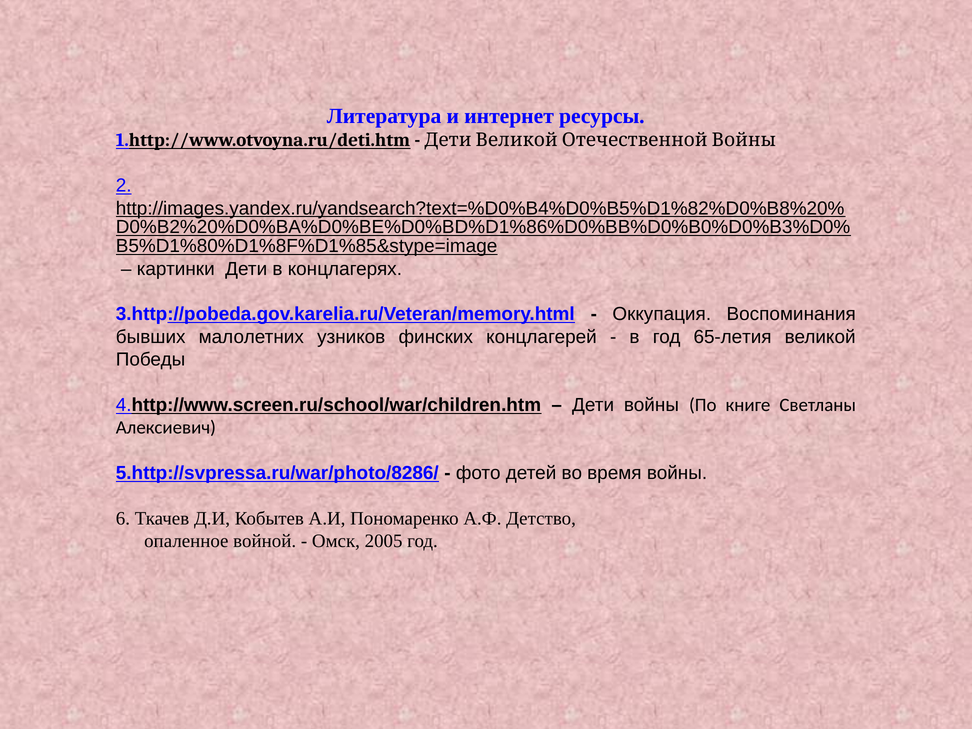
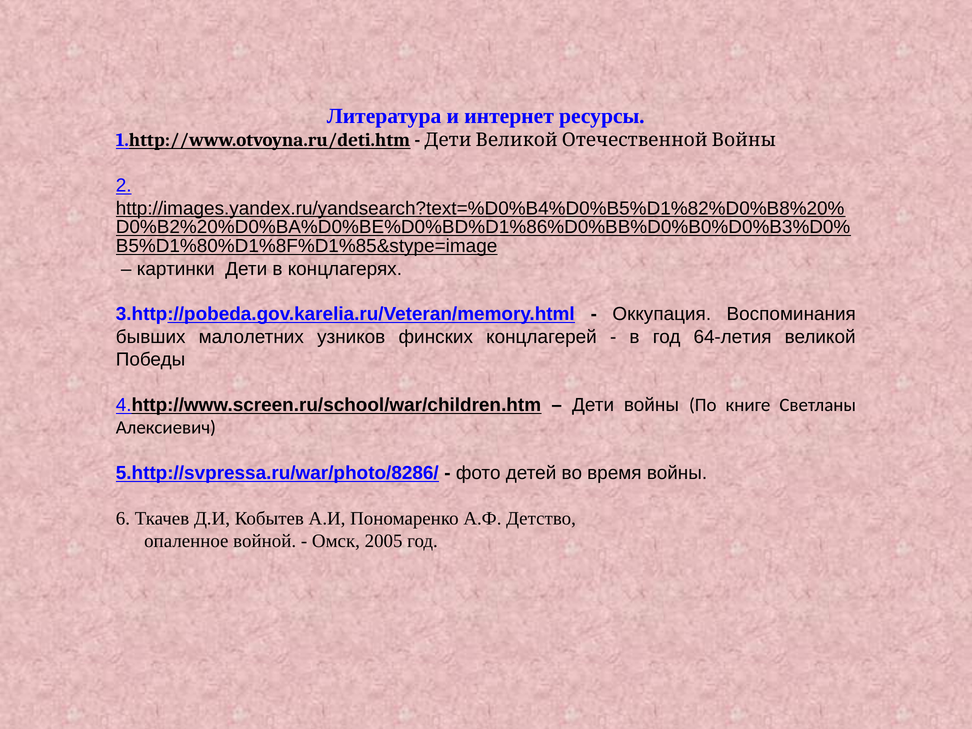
65-летия: 65-летия -> 64-летия (733, 337)
